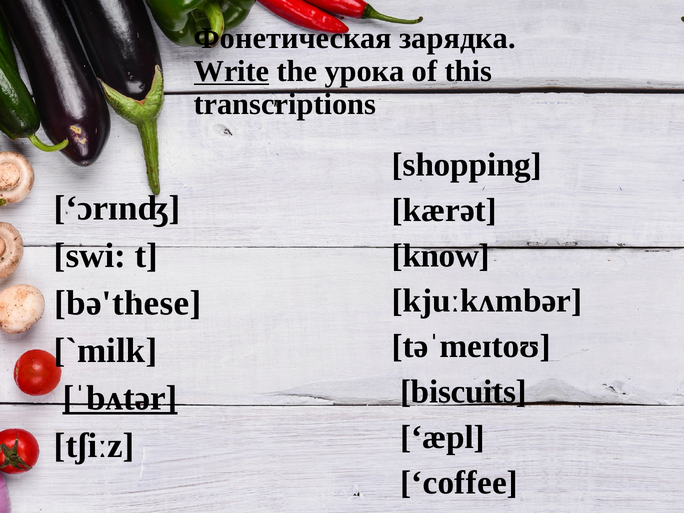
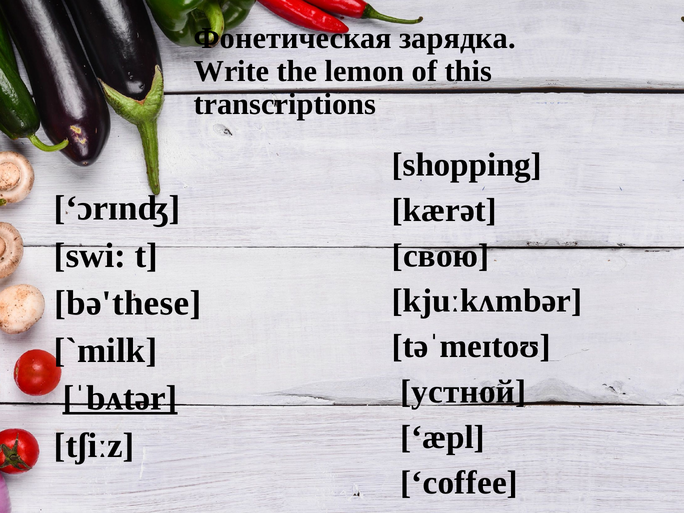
Write underline: present -> none (231, 71)
урока: урока -> lemon (365, 71)
know: know -> свою (441, 256)
biscuits: biscuits -> устной (463, 392)
